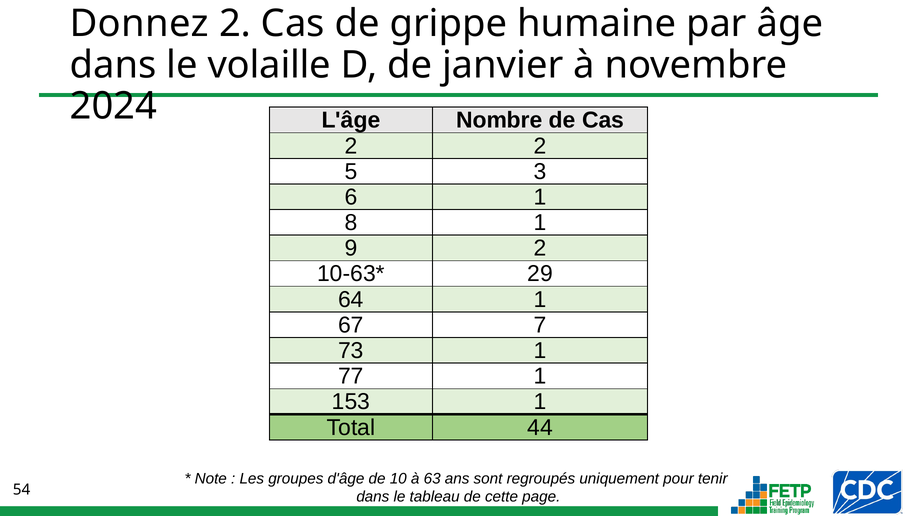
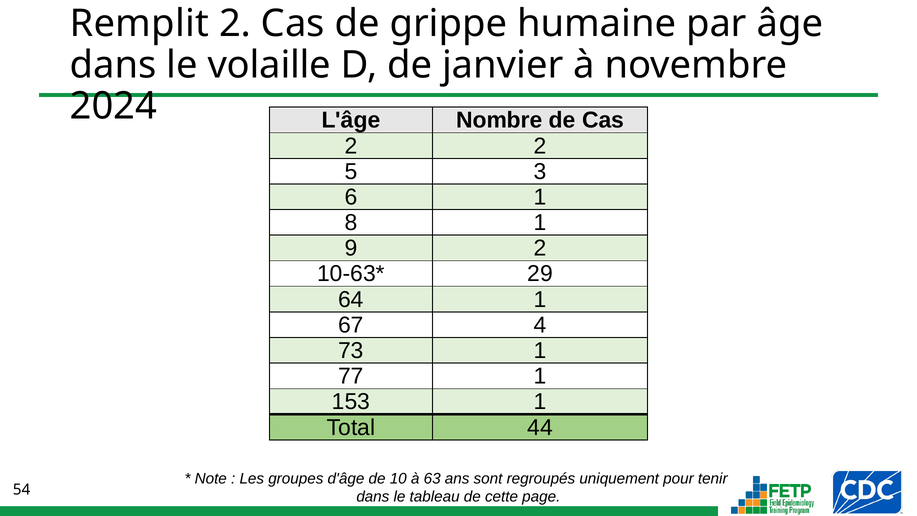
Donnez: Donnez -> Remplit (139, 24)
7: 7 -> 4 (540, 325)
